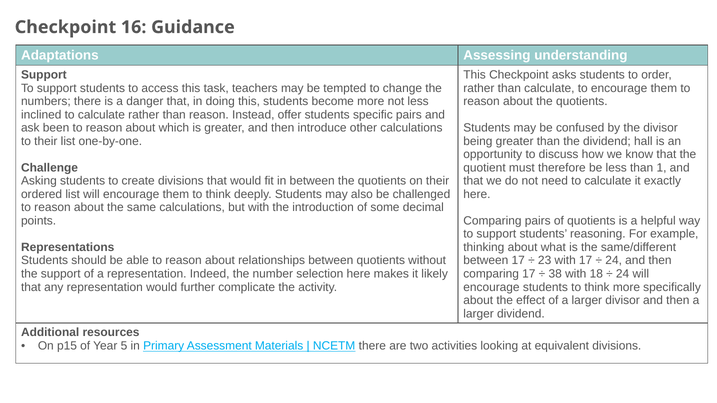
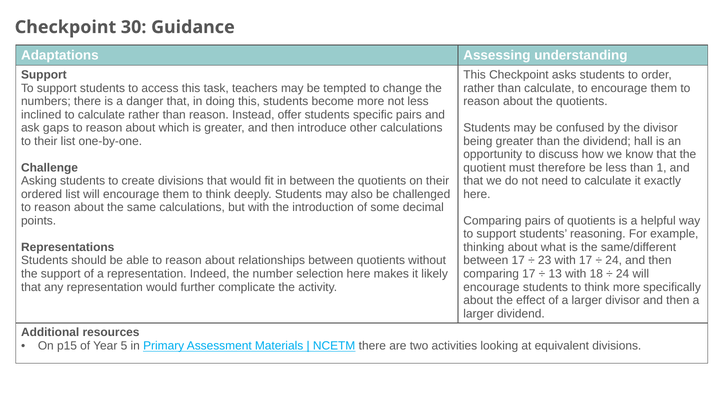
16: 16 -> 30 (134, 27)
been: been -> gaps (56, 128)
38: 38 -> 13 (555, 274)
